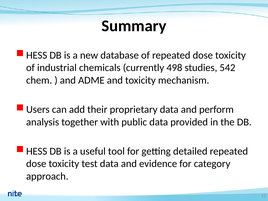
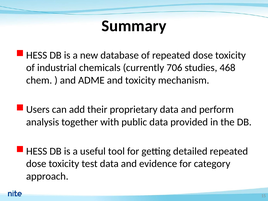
498: 498 -> 706 (174, 68)
542: 542 -> 468 (227, 68)
